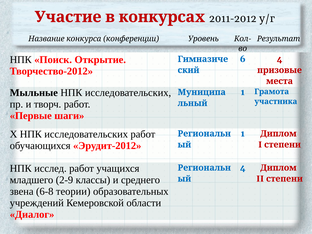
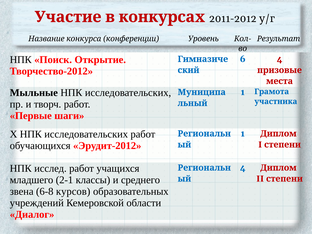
2-9: 2-9 -> 2-1 (64, 180)
теории: теории -> курсов (73, 191)
